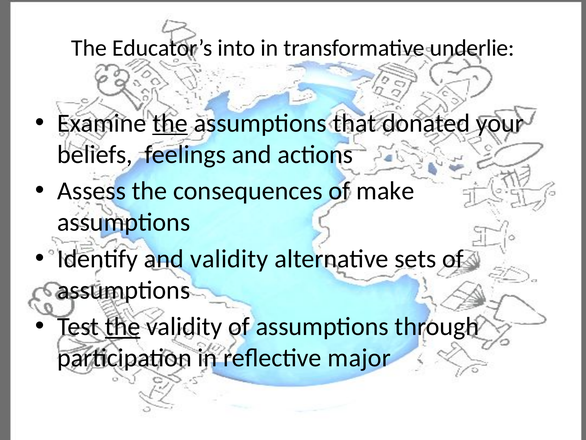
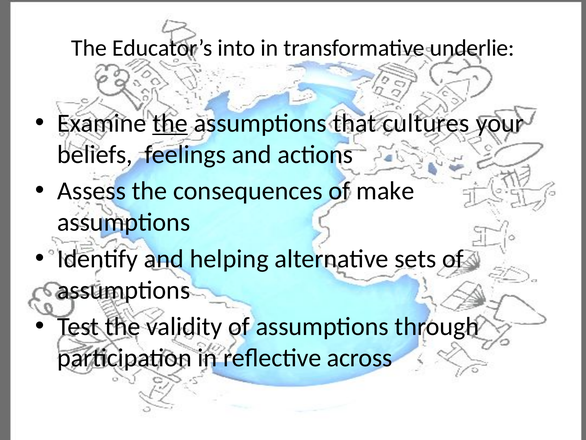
donated: donated -> cultures (426, 123)
and validity: validity -> helping (229, 259)
the underline: present -> none (123, 326)
major: major -> across (360, 358)
